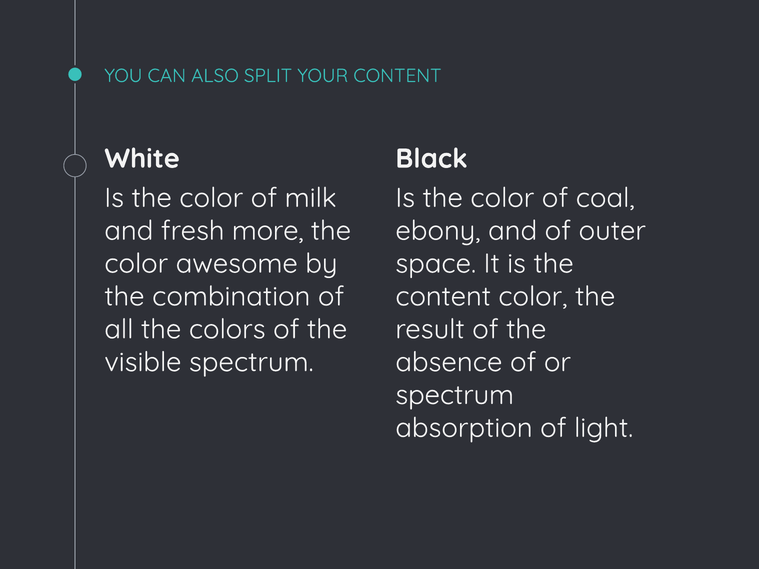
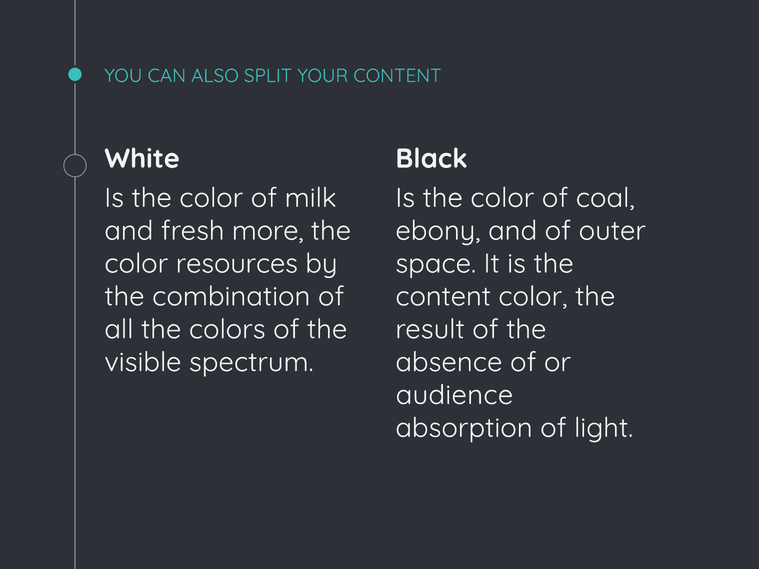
awesome: awesome -> resources (237, 264)
spectrum: spectrum -> audience (454, 395)
